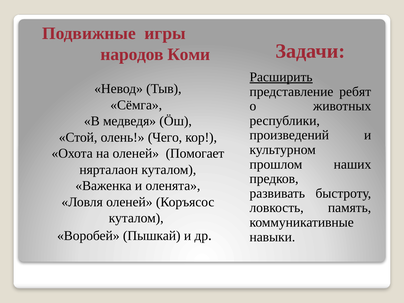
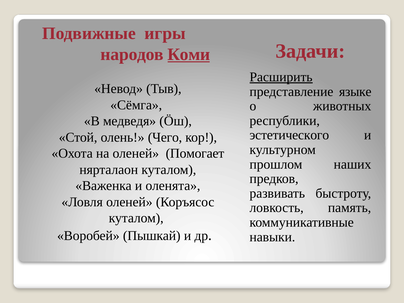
Коми underline: none -> present (189, 54)
ребят: ребят -> языке (355, 92)
произведений: произведений -> эстетического (289, 135)
